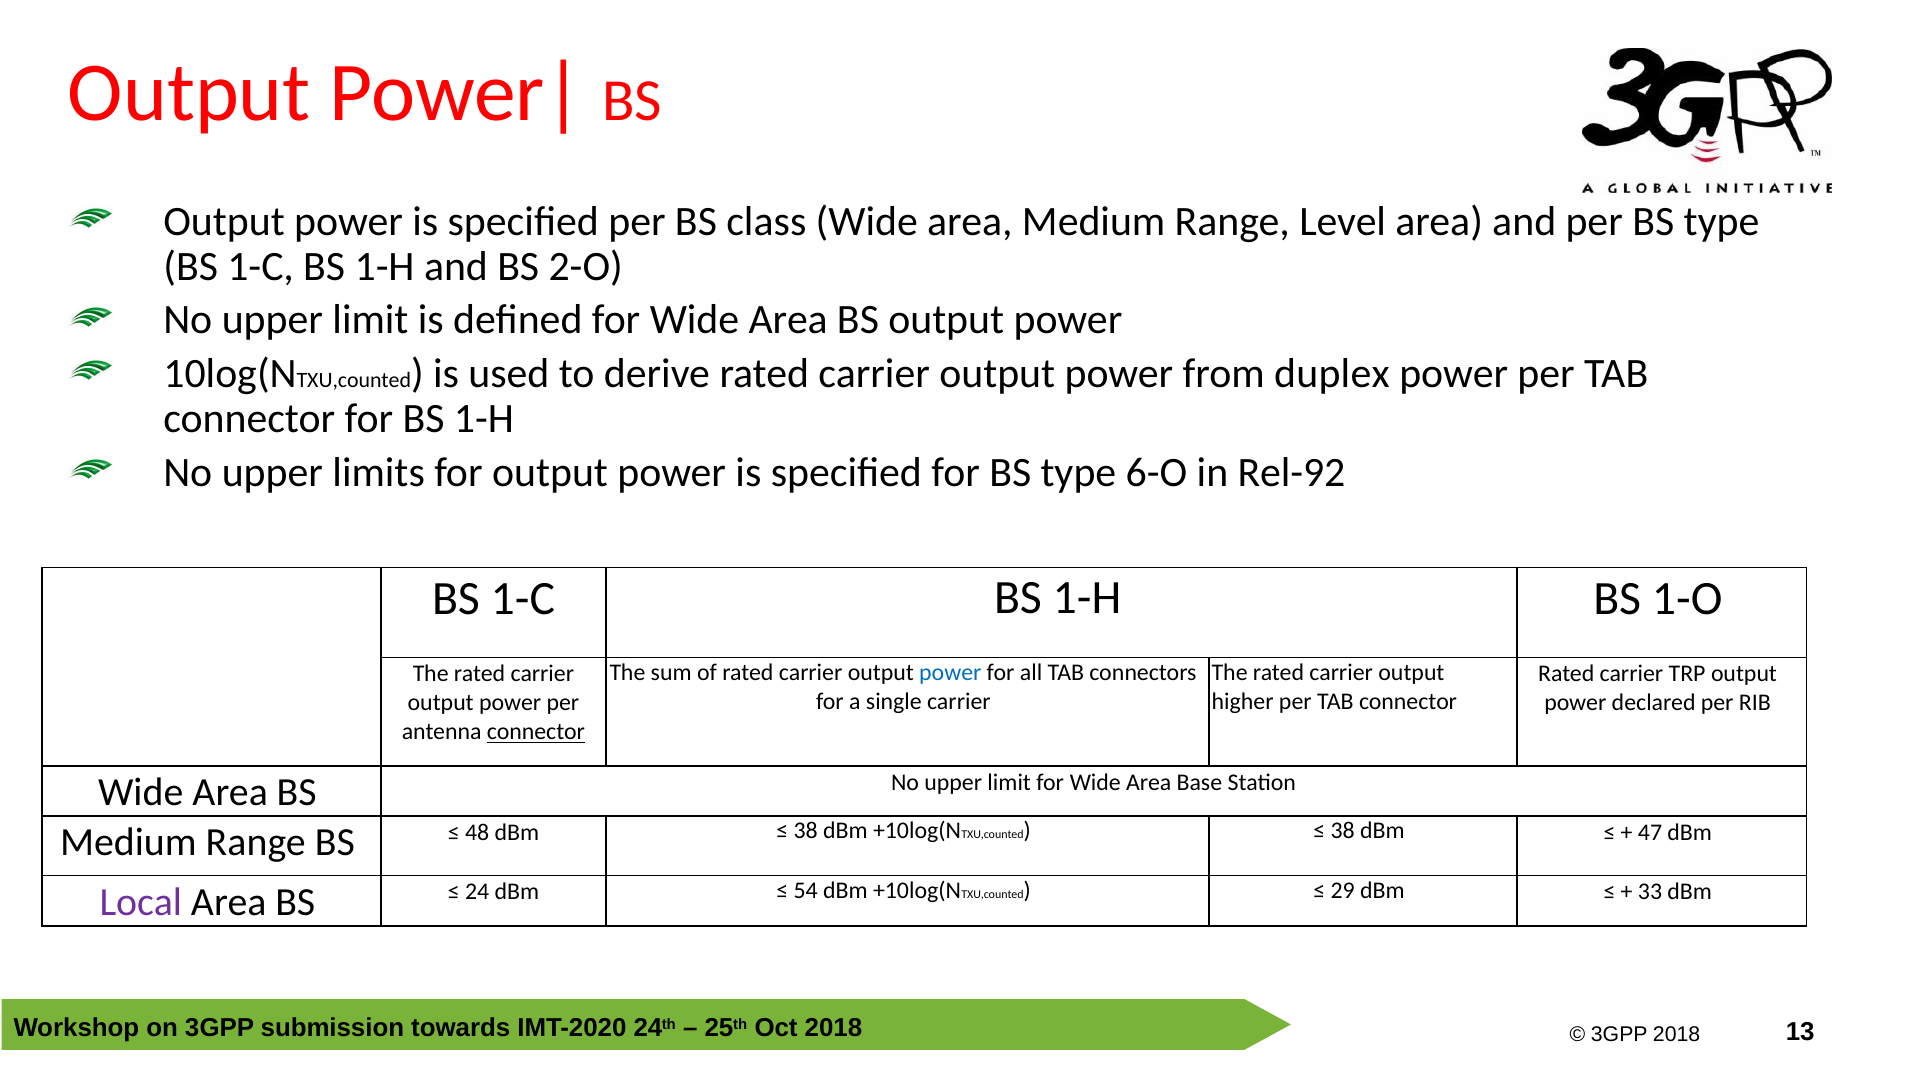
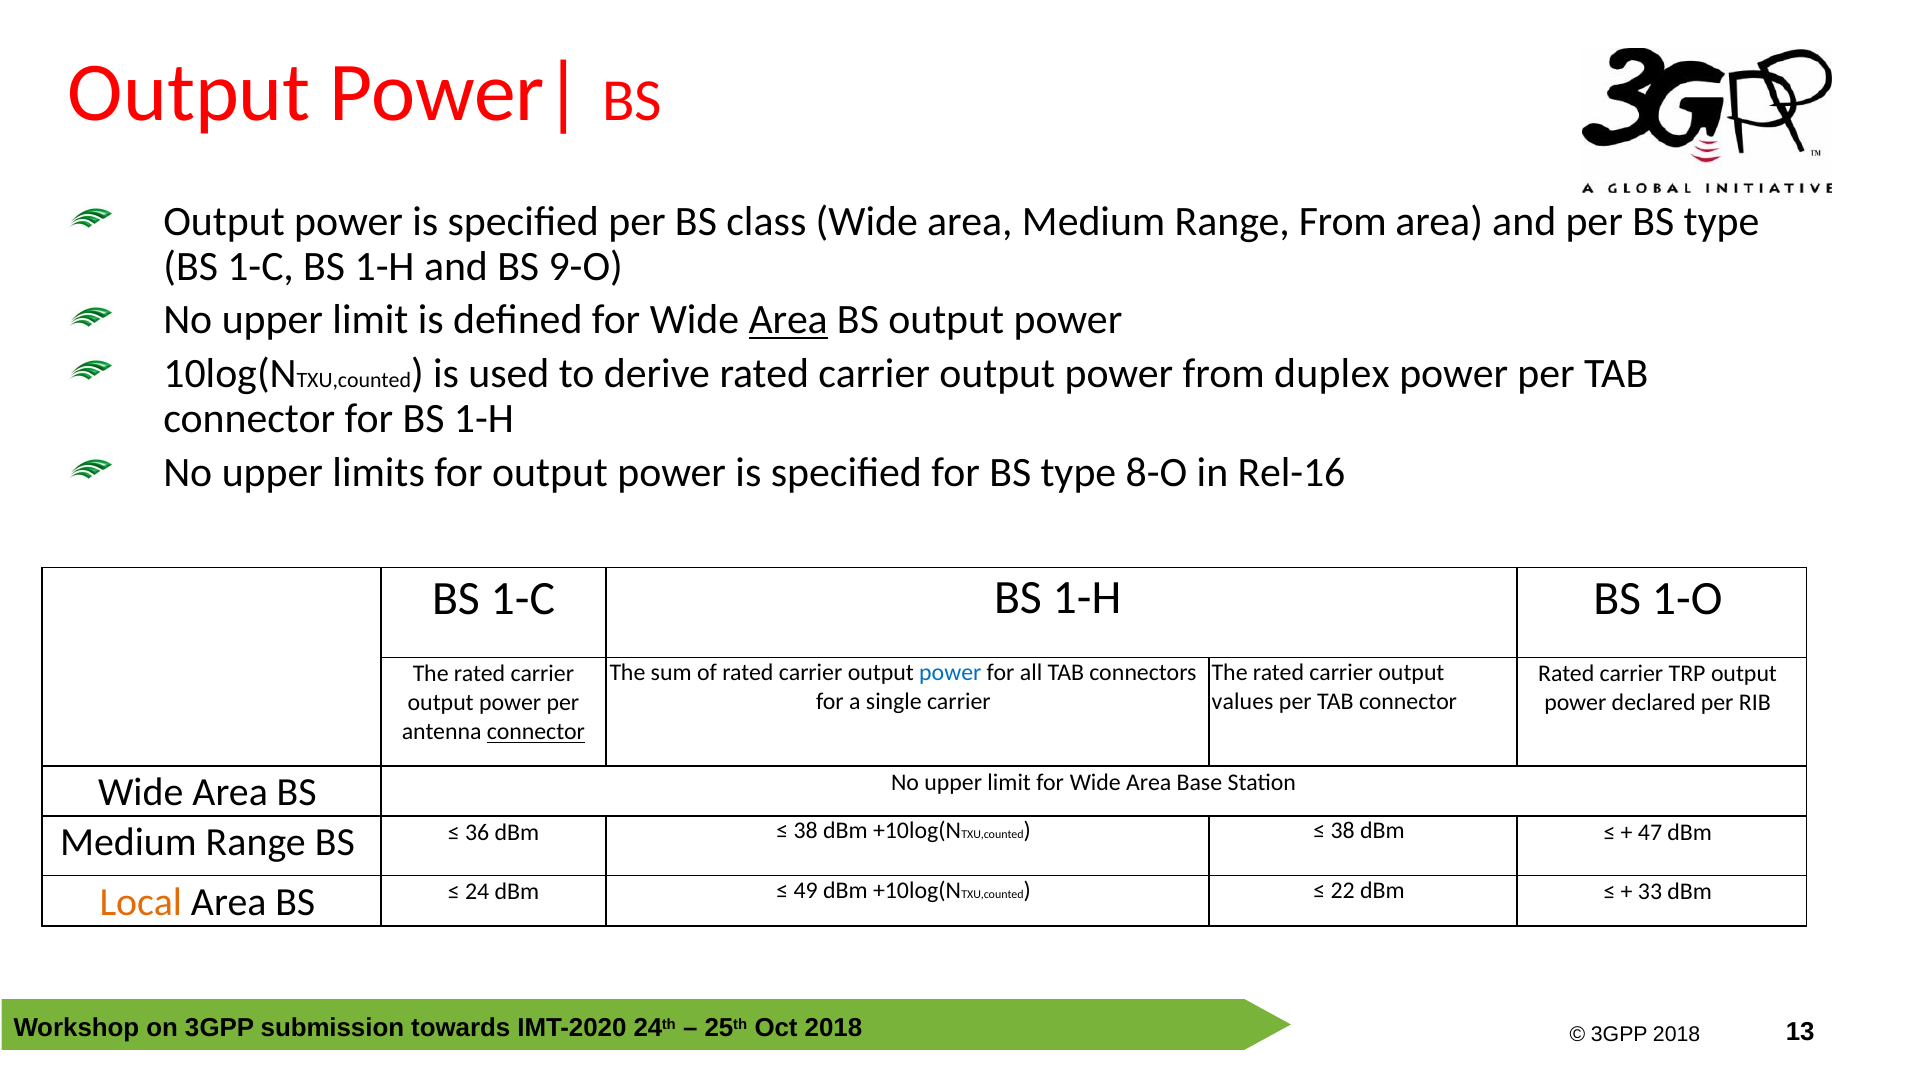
Range Level: Level -> From (1343, 221)
2-O: 2-O -> 9-O (586, 267)
Area underline: none -> present (788, 320)
6-O: 6-O -> 8-O (1156, 472)
Rel-92: Rel-92 -> Rel-16 (1291, 472)
higher: higher -> values (1243, 701)
48: 48 -> 36 (477, 832)
Local colour: purple -> orange (141, 902)
54: 54 -> 49 (806, 890)
29: 29 -> 22 (1343, 890)
